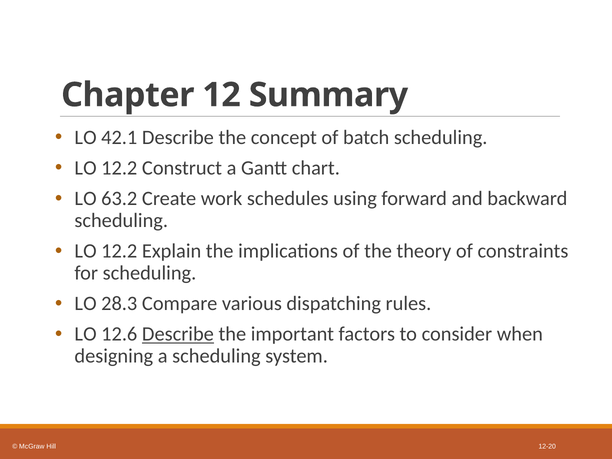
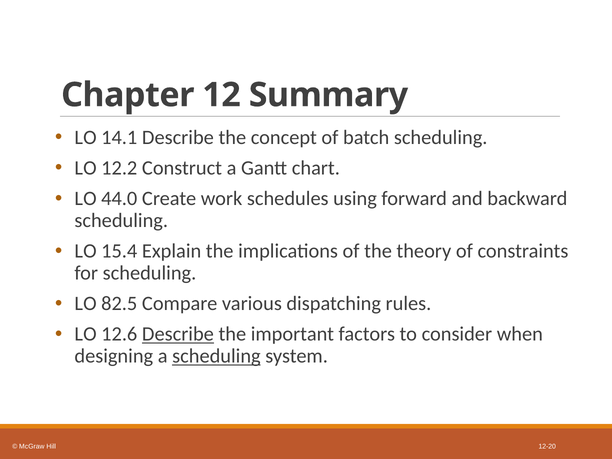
42.1: 42.1 -> 14.1 (119, 138)
63.2: 63.2 -> 44.0 (119, 199)
12.2: 12.2 -> 15.4 (119, 251)
28.3: 28.3 -> 82.5 (119, 304)
scheduling underline: none -> present (216, 356)
